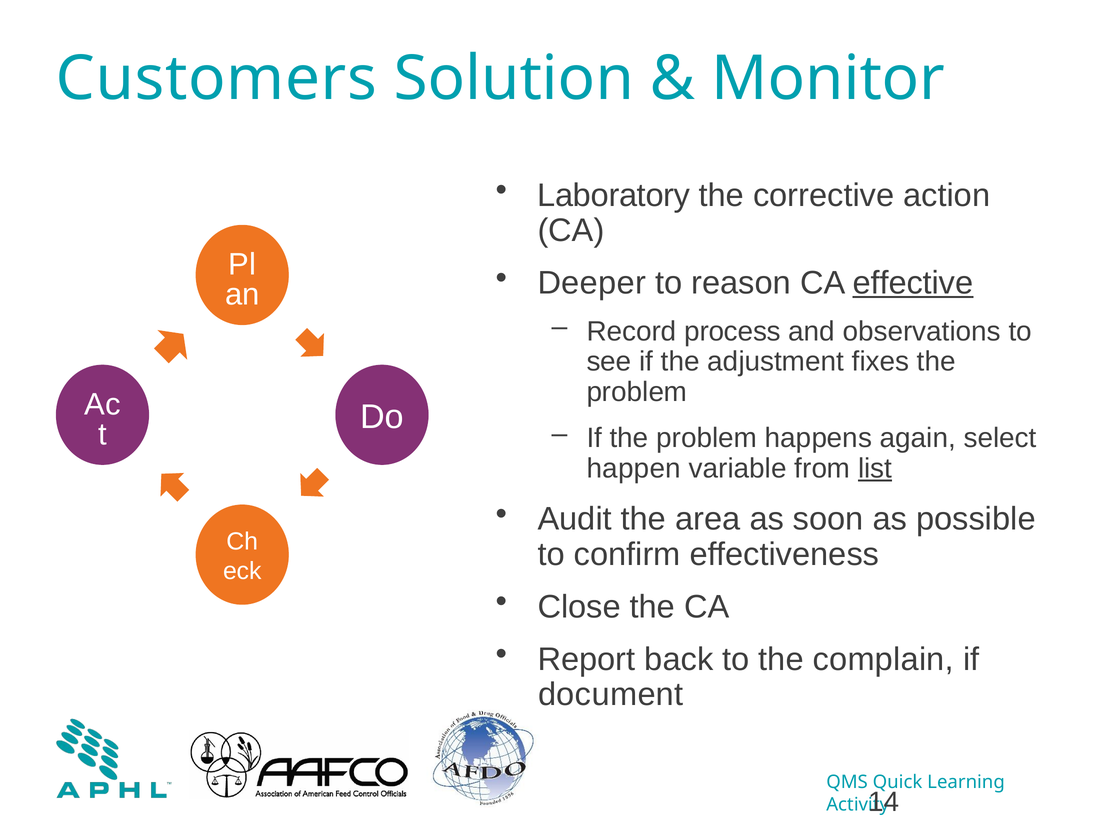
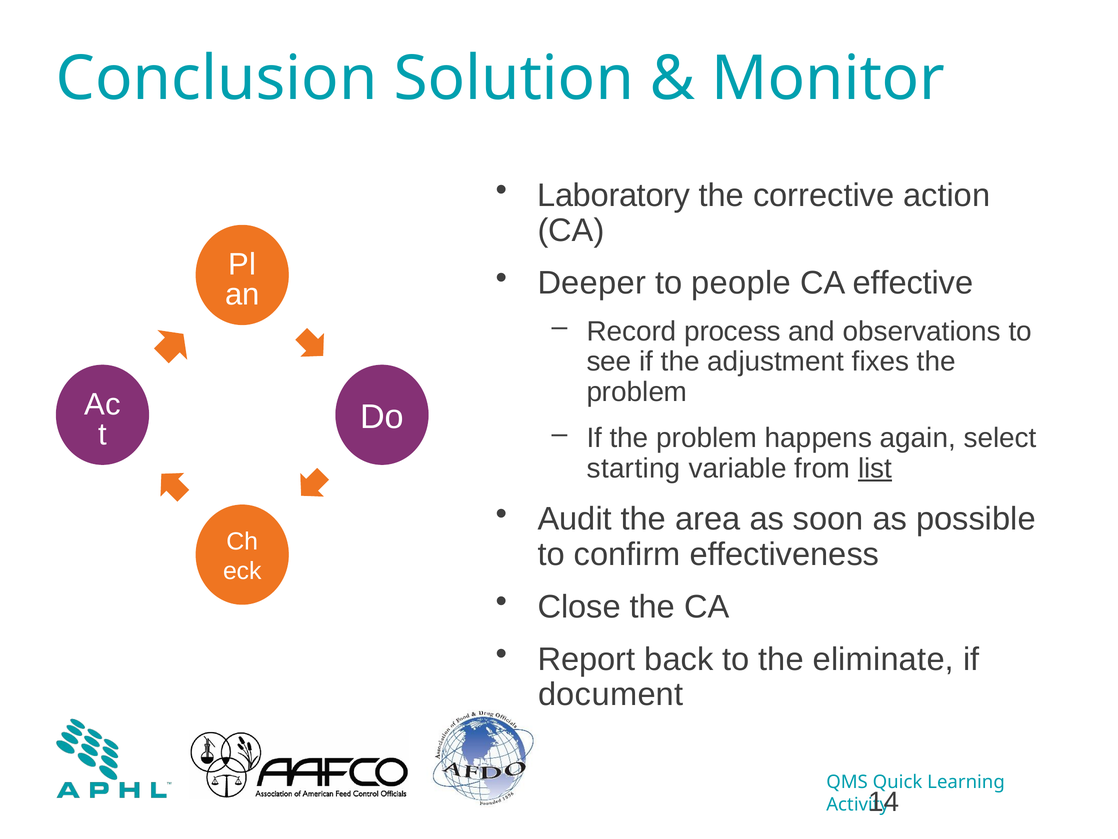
Customers: Customers -> Conclusion (217, 79)
reason: reason -> people (741, 283)
effective underline: present -> none (913, 283)
happen: happen -> starting (634, 468)
complain: complain -> eliminate (883, 659)
